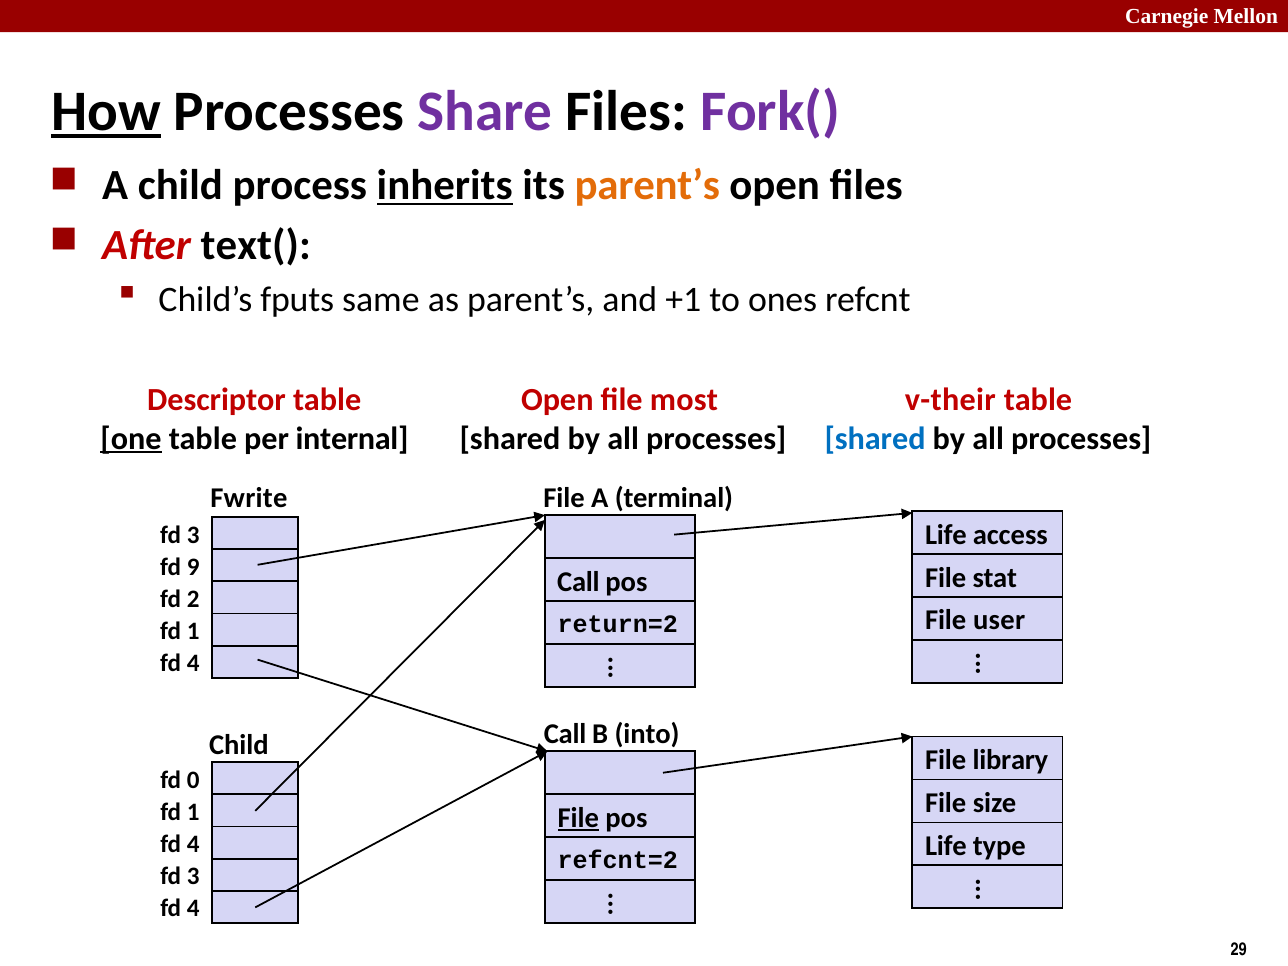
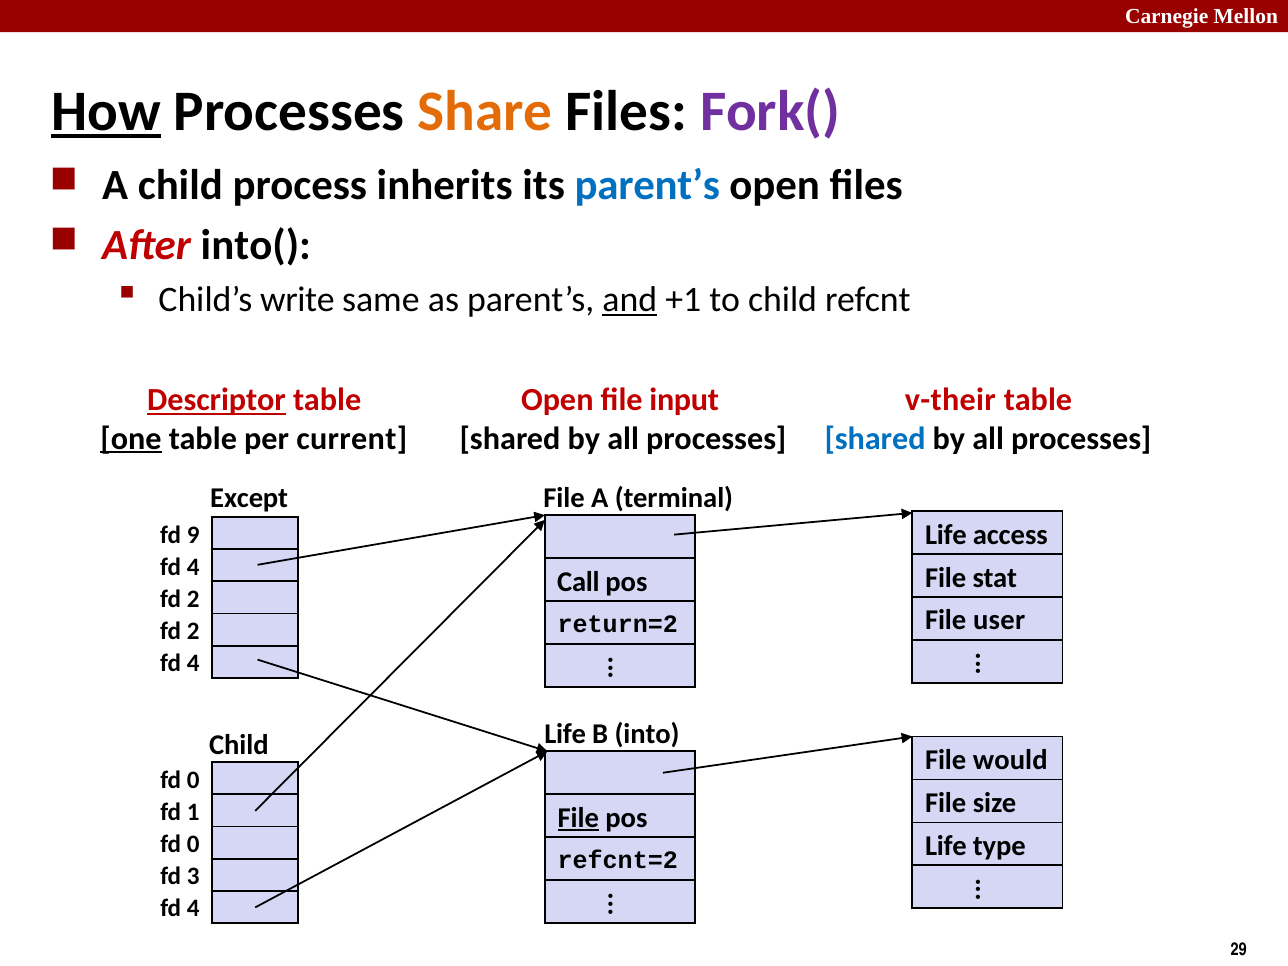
Share colour: purple -> orange (485, 111)
inherits underline: present -> none (445, 185)
parent’s colour: orange -> blue (647, 185)
text(: text( -> into( (256, 246)
fputs: fputs -> write (297, 299)
and underline: none -> present (630, 299)
to ones: ones -> child (783, 299)
Descriptor underline: none -> present (216, 400)
most: most -> input (684, 400)
internal: internal -> current (352, 438)
Fwrite: Fwrite -> Except (249, 498)
3: 3 -> 9 (193, 535)
9: 9 -> 4 (193, 567)
1: 1 -> 2 (193, 631)
Call: Call -> Life (565, 734)
library: library -> would (1010, 760)
4: 4 -> 0 (193, 844)
